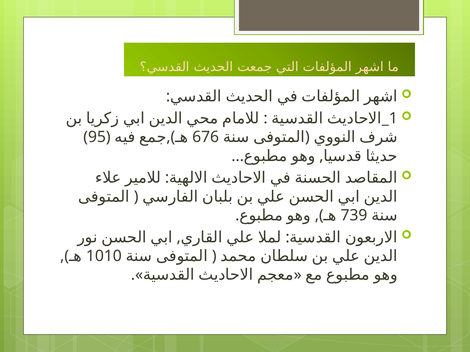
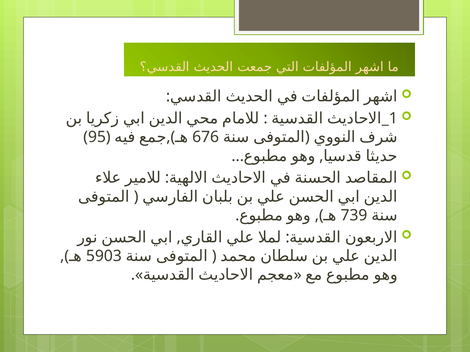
1010: 1010 -> 5903 (104, 256)
